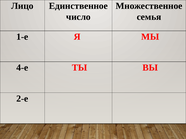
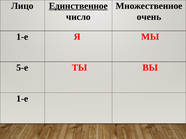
Единственное underline: none -> present (78, 6)
семья: семья -> очень (149, 17)
4-е: 4-е -> 5-е (22, 68)
2-е: 2-е -> 1-е (22, 99)
